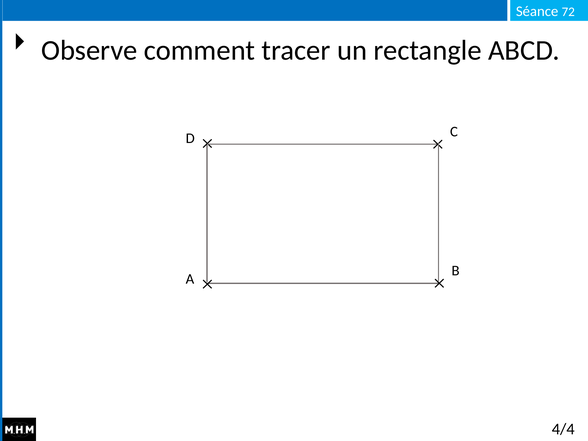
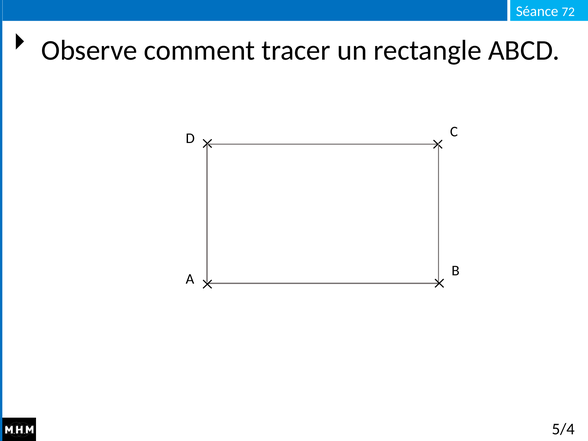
4/4: 4/4 -> 5/4 (563, 429)
